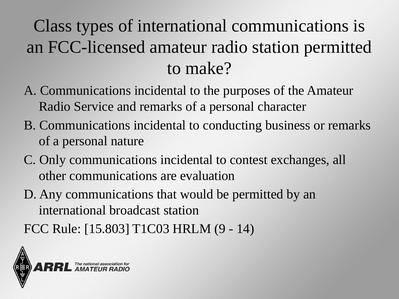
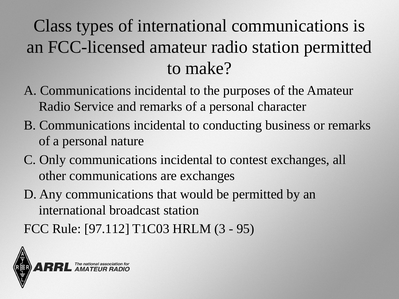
are evaluation: evaluation -> exchanges (208, 176)
15.803: 15.803 -> 97.112 (107, 229)
9: 9 -> 3 (220, 229)
14: 14 -> 95 (245, 229)
